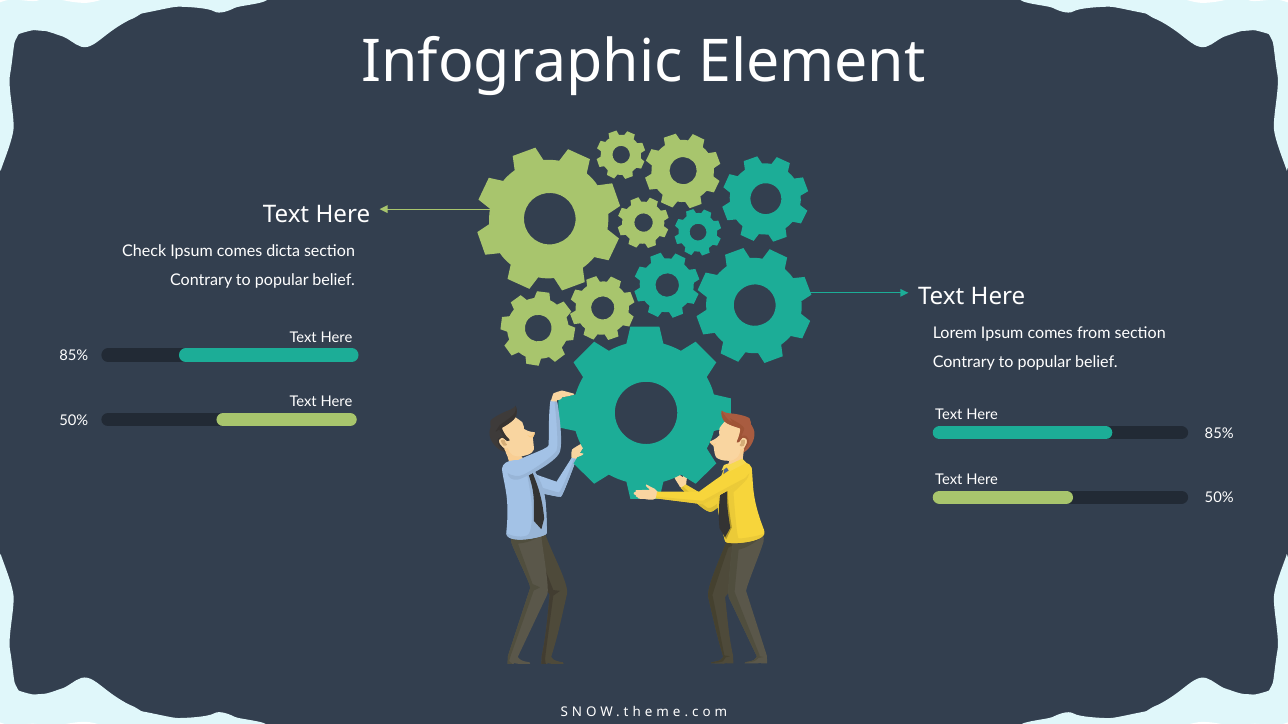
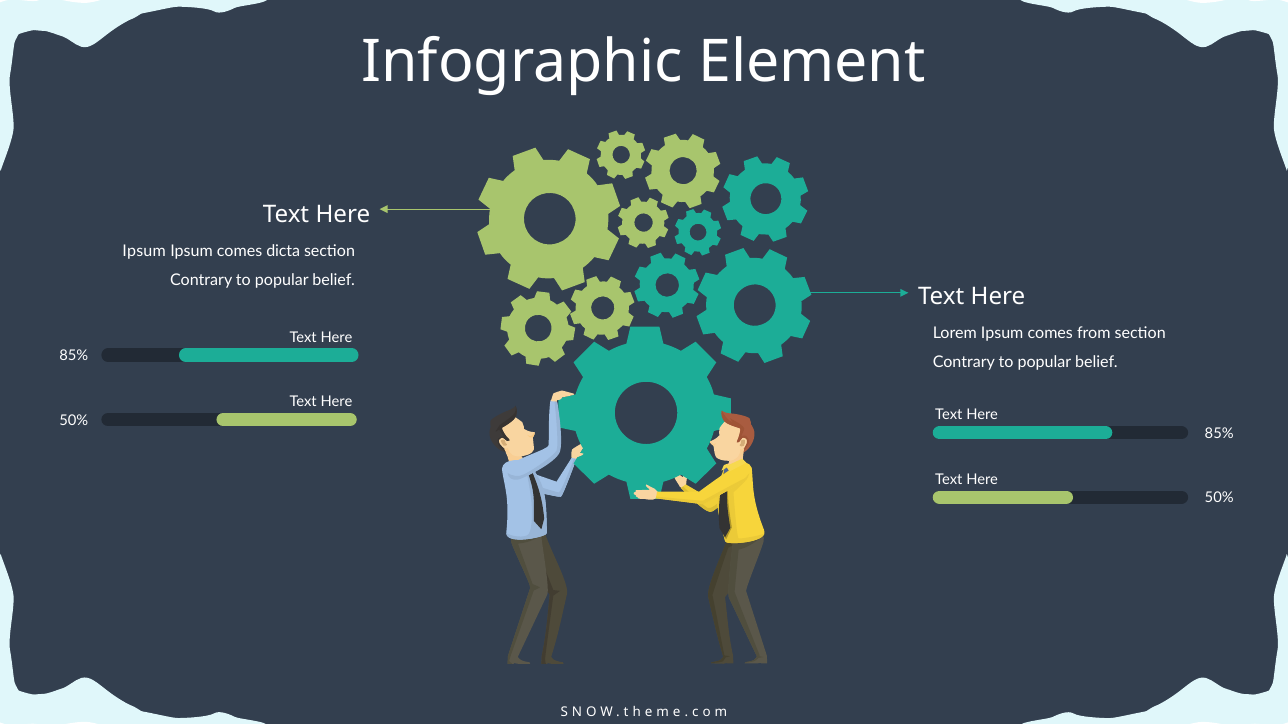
Check: Check -> Ipsum (144, 251)
